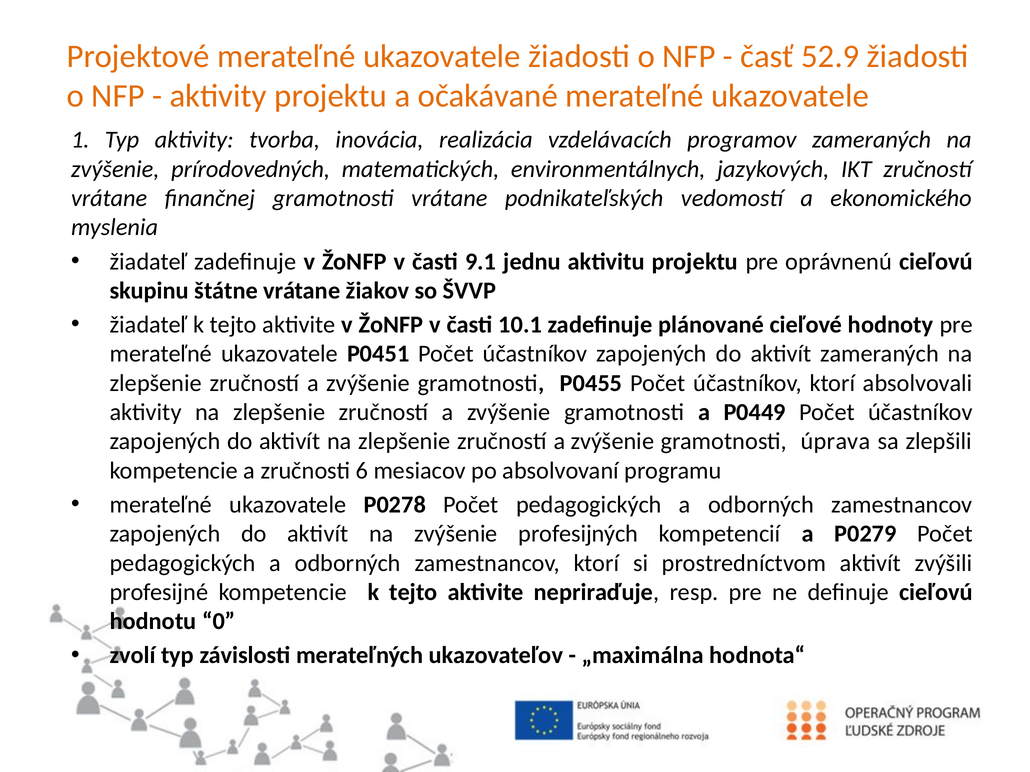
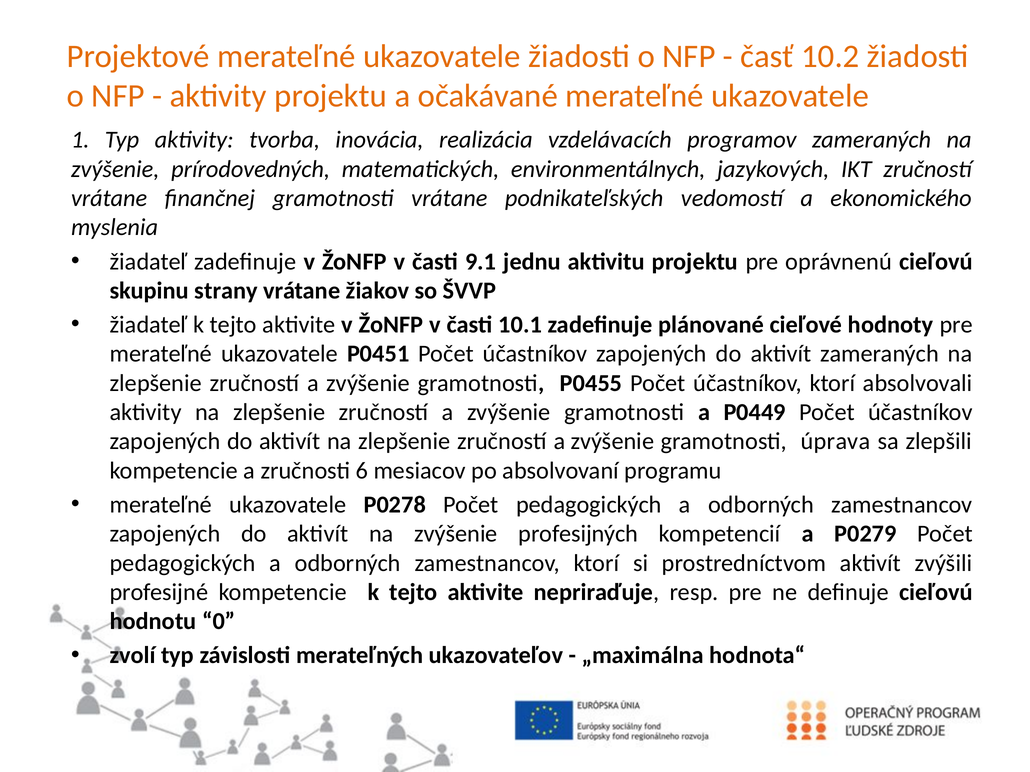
52.9: 52.9 -> 10.2 (830, 57)
štátne: štátne -> strany (226, 291)
